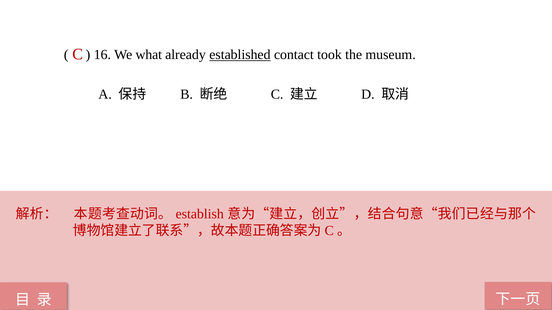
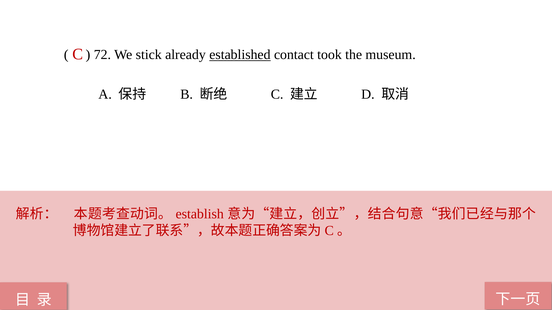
16: 16 -> 72 (102, 55)
what: what -> stick (149, 55)
